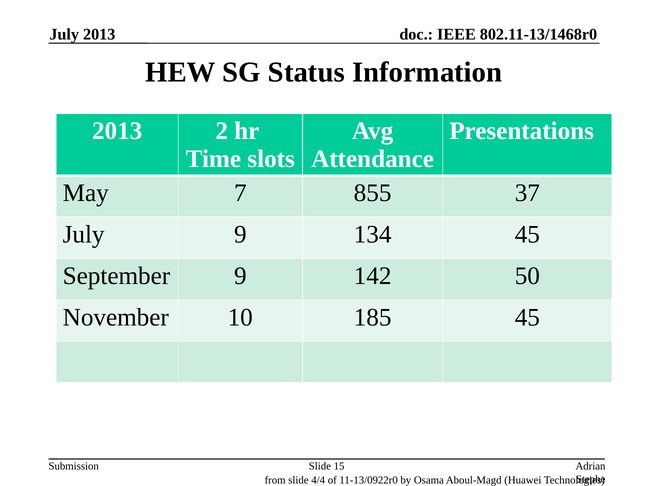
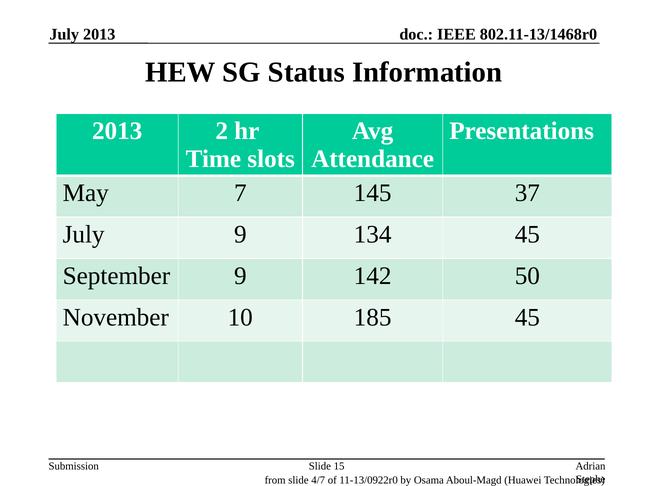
855: 855 -> 145 (373, 193)
4/4: 4/4 -> 4/7 (318, 480)
